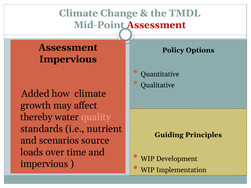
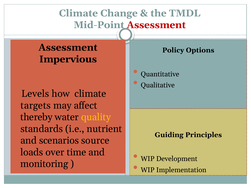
Added: Added -> Levels (35, 94)
growth: growth -> targets (36, 106)
quality colour: pink -> yellow (96, 117)
impervious: impervious -> monitoring (44, 164)
